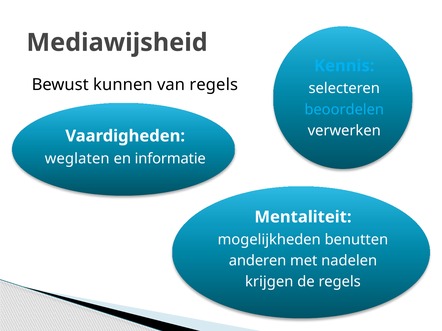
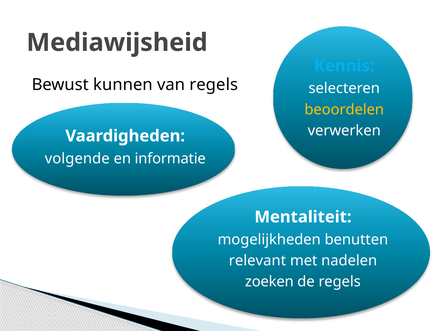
beoordelen colour: light blue -> yellow (344, 110)
weglaten: weglaten -> volgende (77, 159)
anderen: anderen -> relevant (257, 261)
krijgen: krijgen -> zoeken (269, 282)
